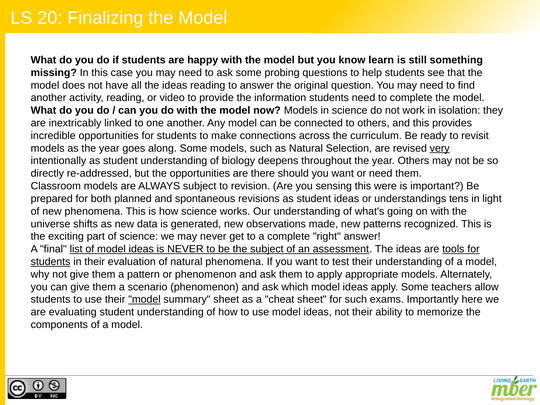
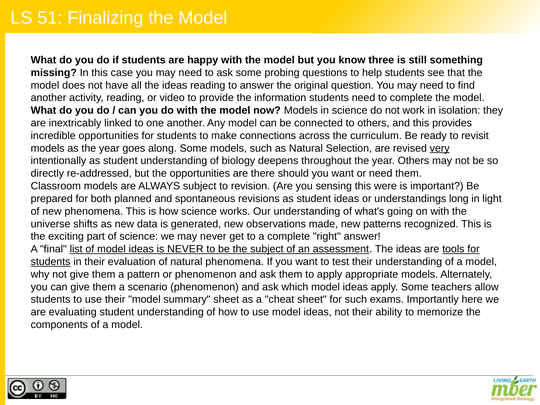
20: 20 -> 51 (50, 18)
learn: learn -> three (381, 60)
tens: tens -> long (459, 199)
model underline: present -> none (144, 300)
